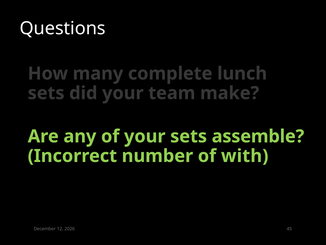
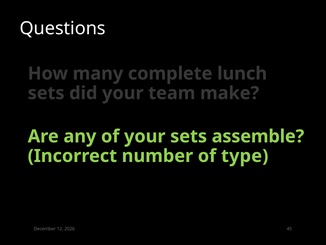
with: with -> type (245, 156)
